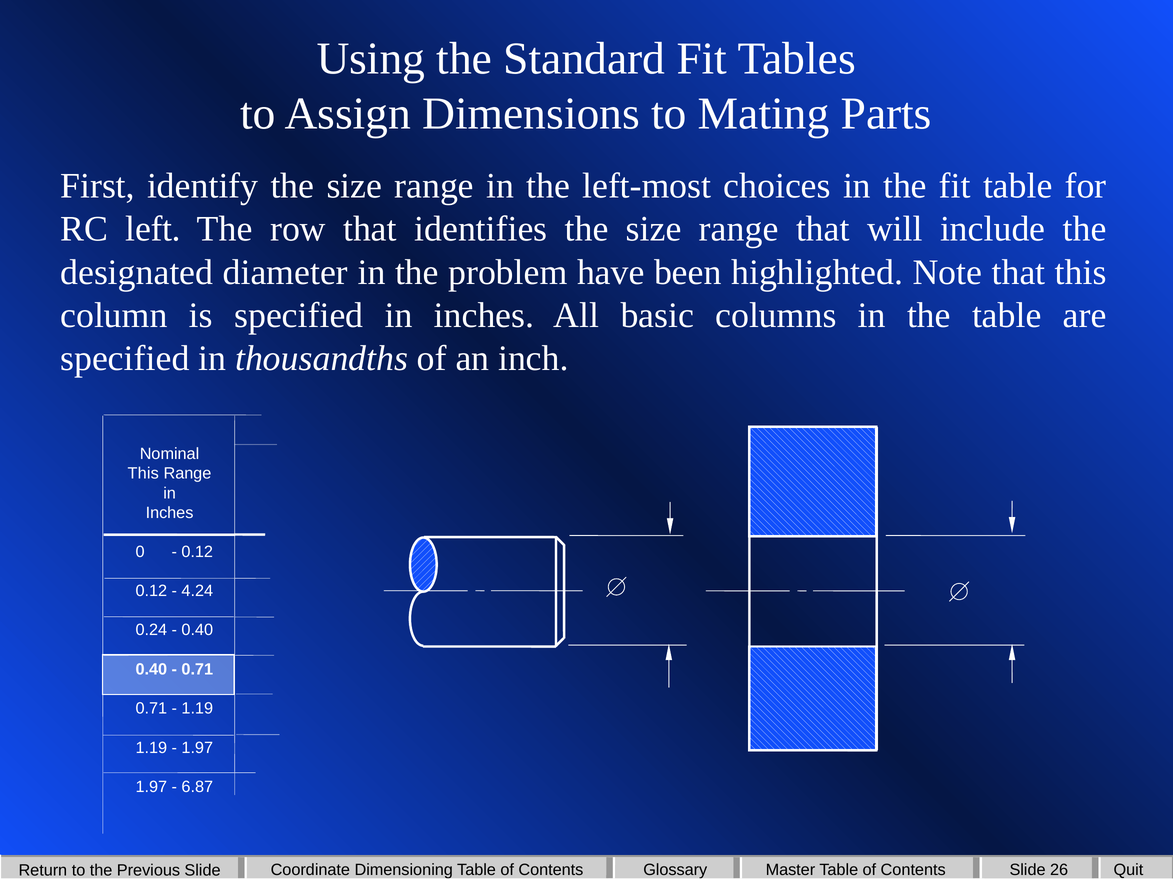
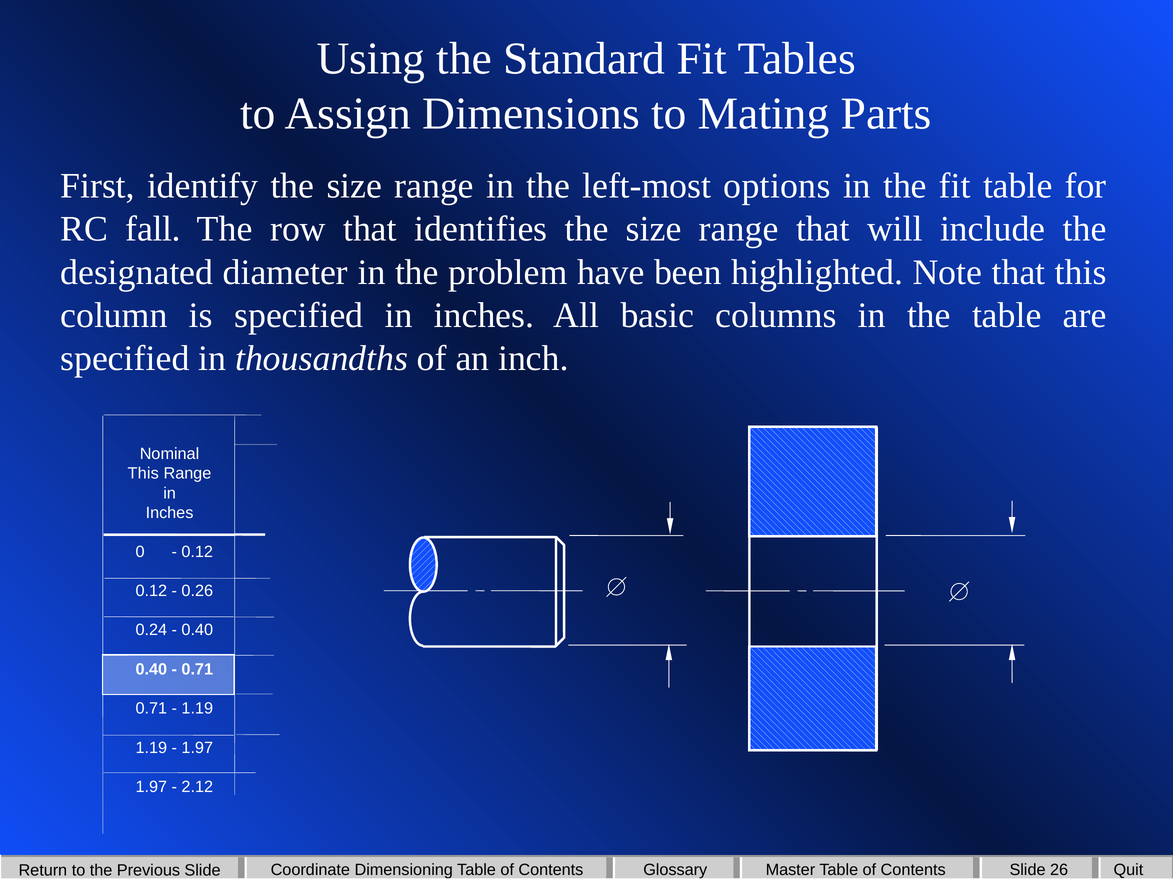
choices: choices -> options (777, 186)
left: left -> fall (153, 229)
4.24: 4.24 -> 0.26 (197, 591)
6.87: 6.87 -> 2.12 (197, 787)
